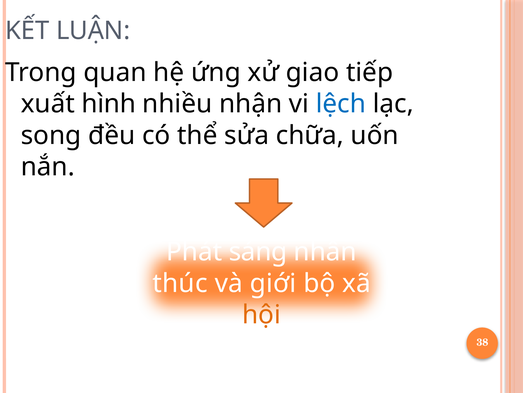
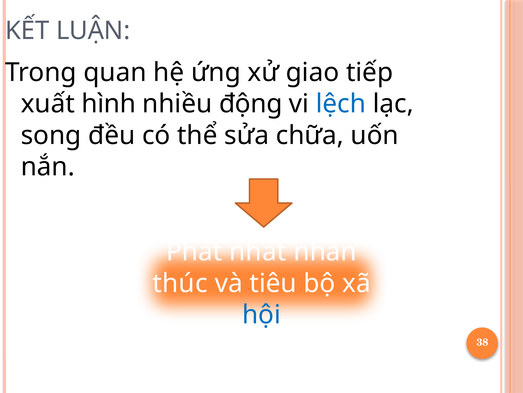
nhận: nhận -> động (251, 104)
sáng: sáng -> nhất (258, 252)
giới: giới -> tiêu (273, 283)
hội colour: orange -> blue (261, 314)
